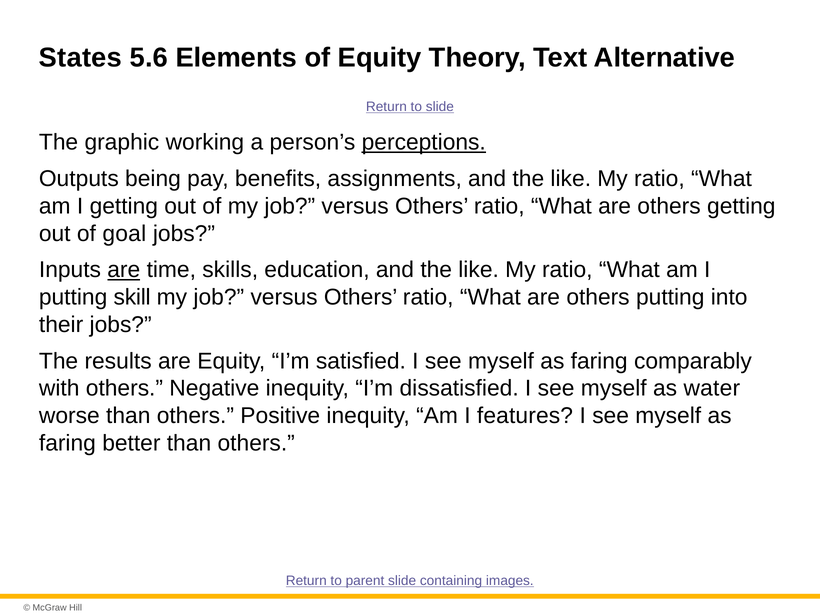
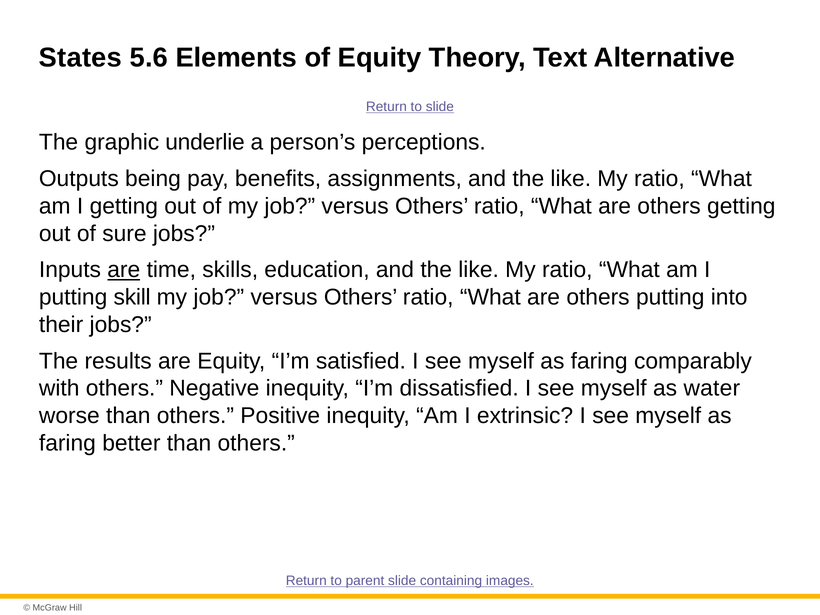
working: working -> underlie (205, 142)
perceptions underline: present -> none (424, 142)
goal: goal -> sure (124, 234)
features: features -> extrinsic (525, 416)
